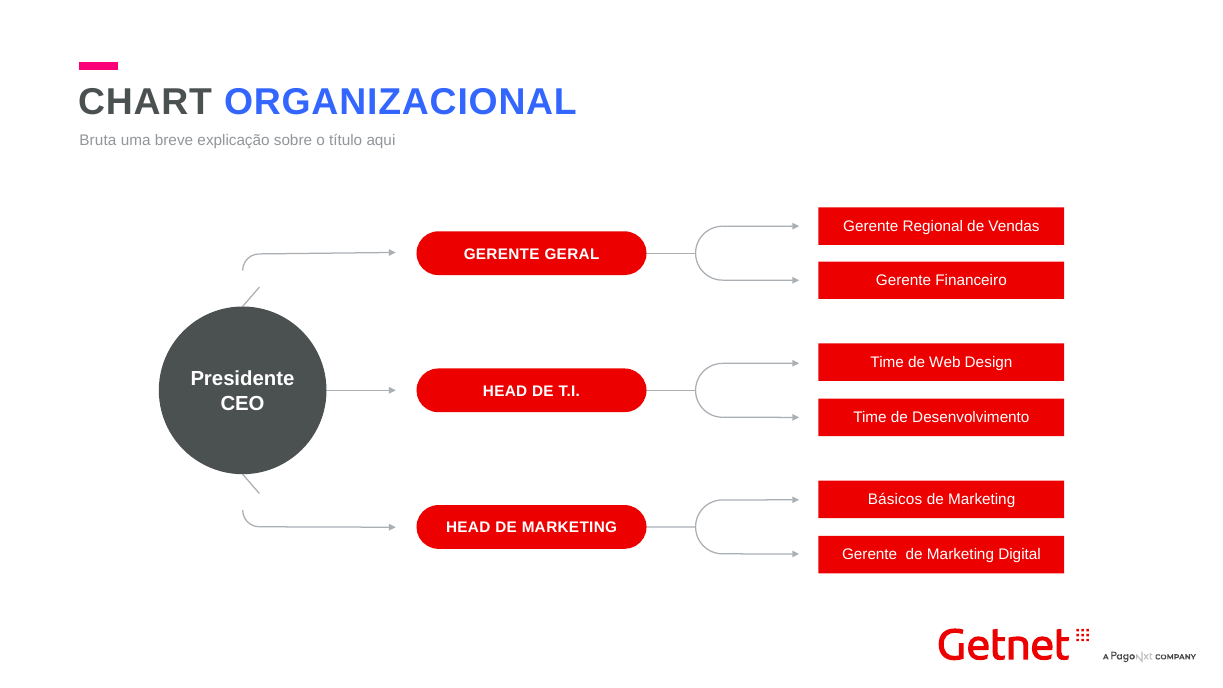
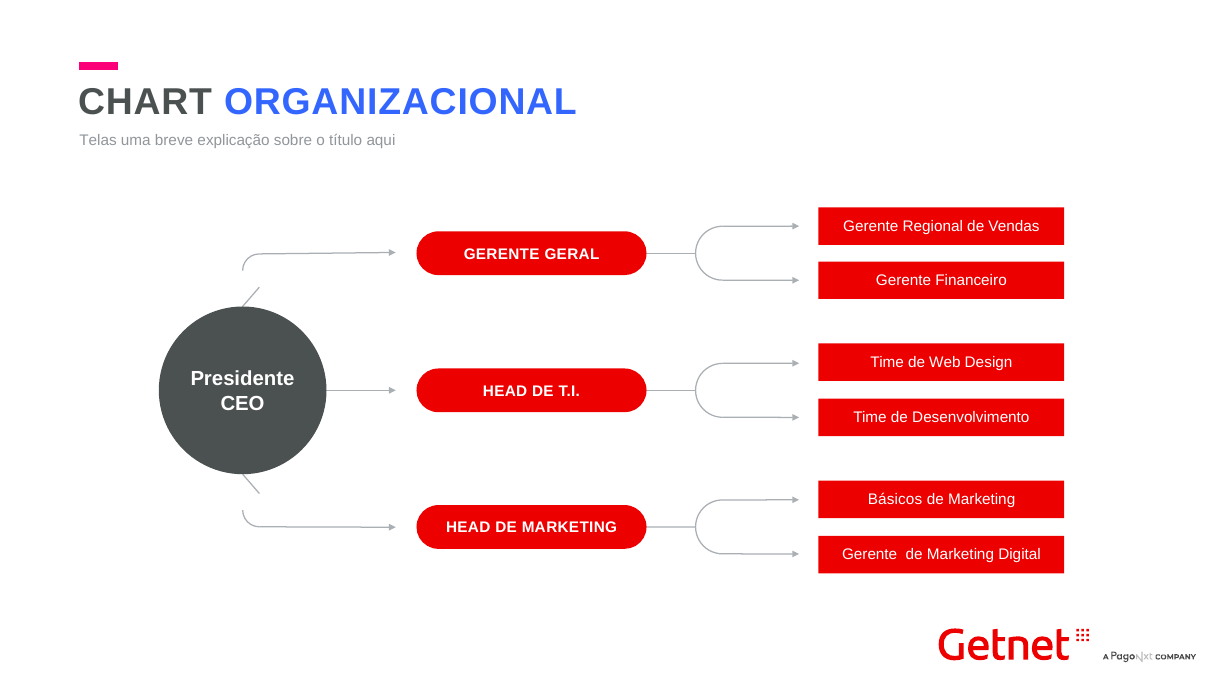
Bruta: Bruta -> Telas (98, 141)
